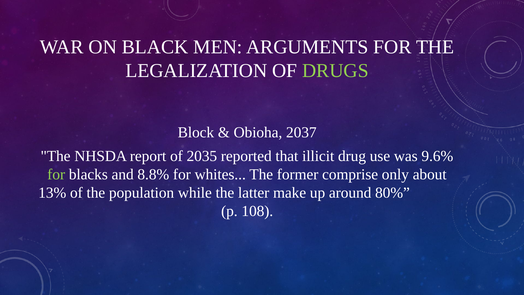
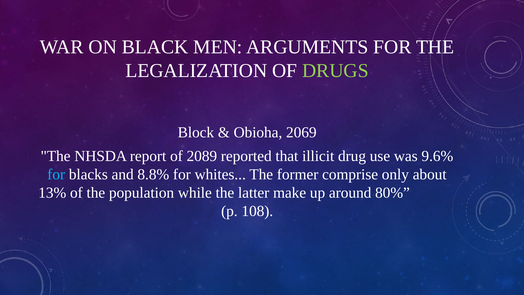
2037: 2037 -> 2069 (301, 132)
2035: 2035 -> 2089 (202, 156)
for colour: light green -> light blue (56, 174)
